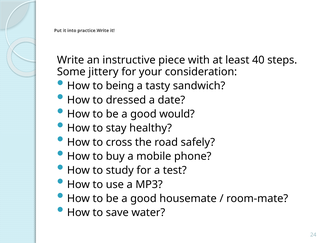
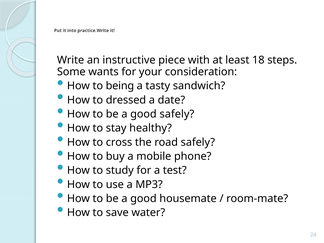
40: 40 -> 18 (258, 60)
jittery: jittery -> wants (104, 72)
good would: would -> safely (177, 114)
